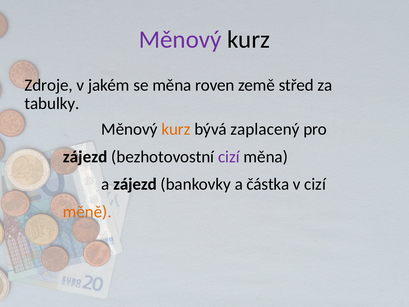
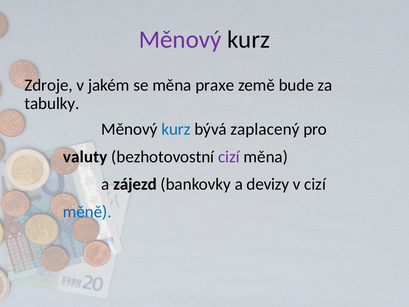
roven: roven -> praxe (215, 85)
střed: střed -> bude (296, 85)
kurz colour: orange -> blue (176, 129)
zájezd: zájezd -> valuty (85, 157)
částka: částka -> devizy (268, 184)
měně colour: orange -> blue (87, 212)
